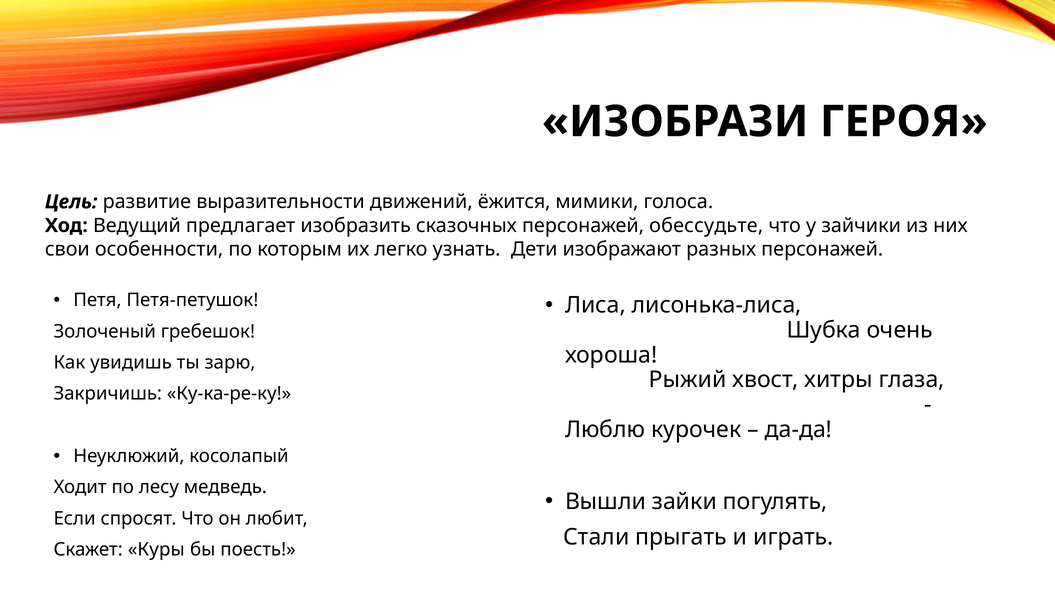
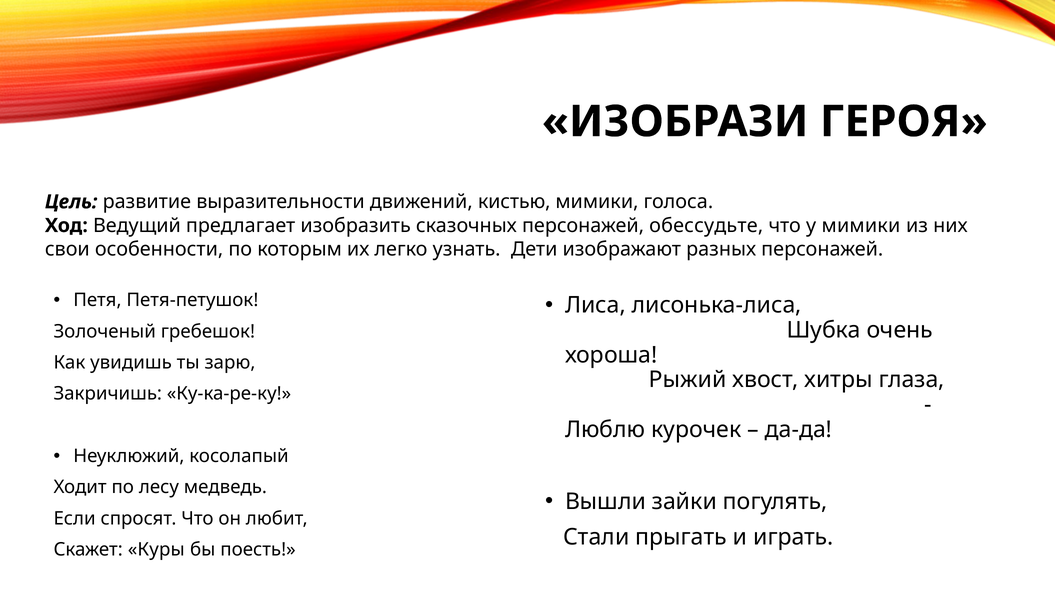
ёжится: ёжится -> кистью (514, 202)
у зайчики: зайчики -> мимики (861, 226)
